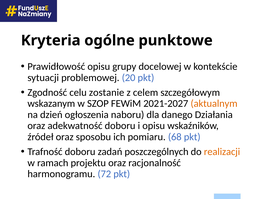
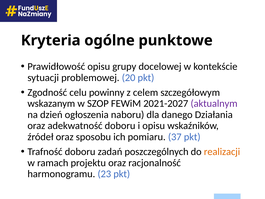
zostanie: zostanie -> powinny (107, 92)
aktualnym colour: orange -> purple (214, 103)
68: 68 -> 37 (175, 137)
72: 72 -> 23 (104, 174)
